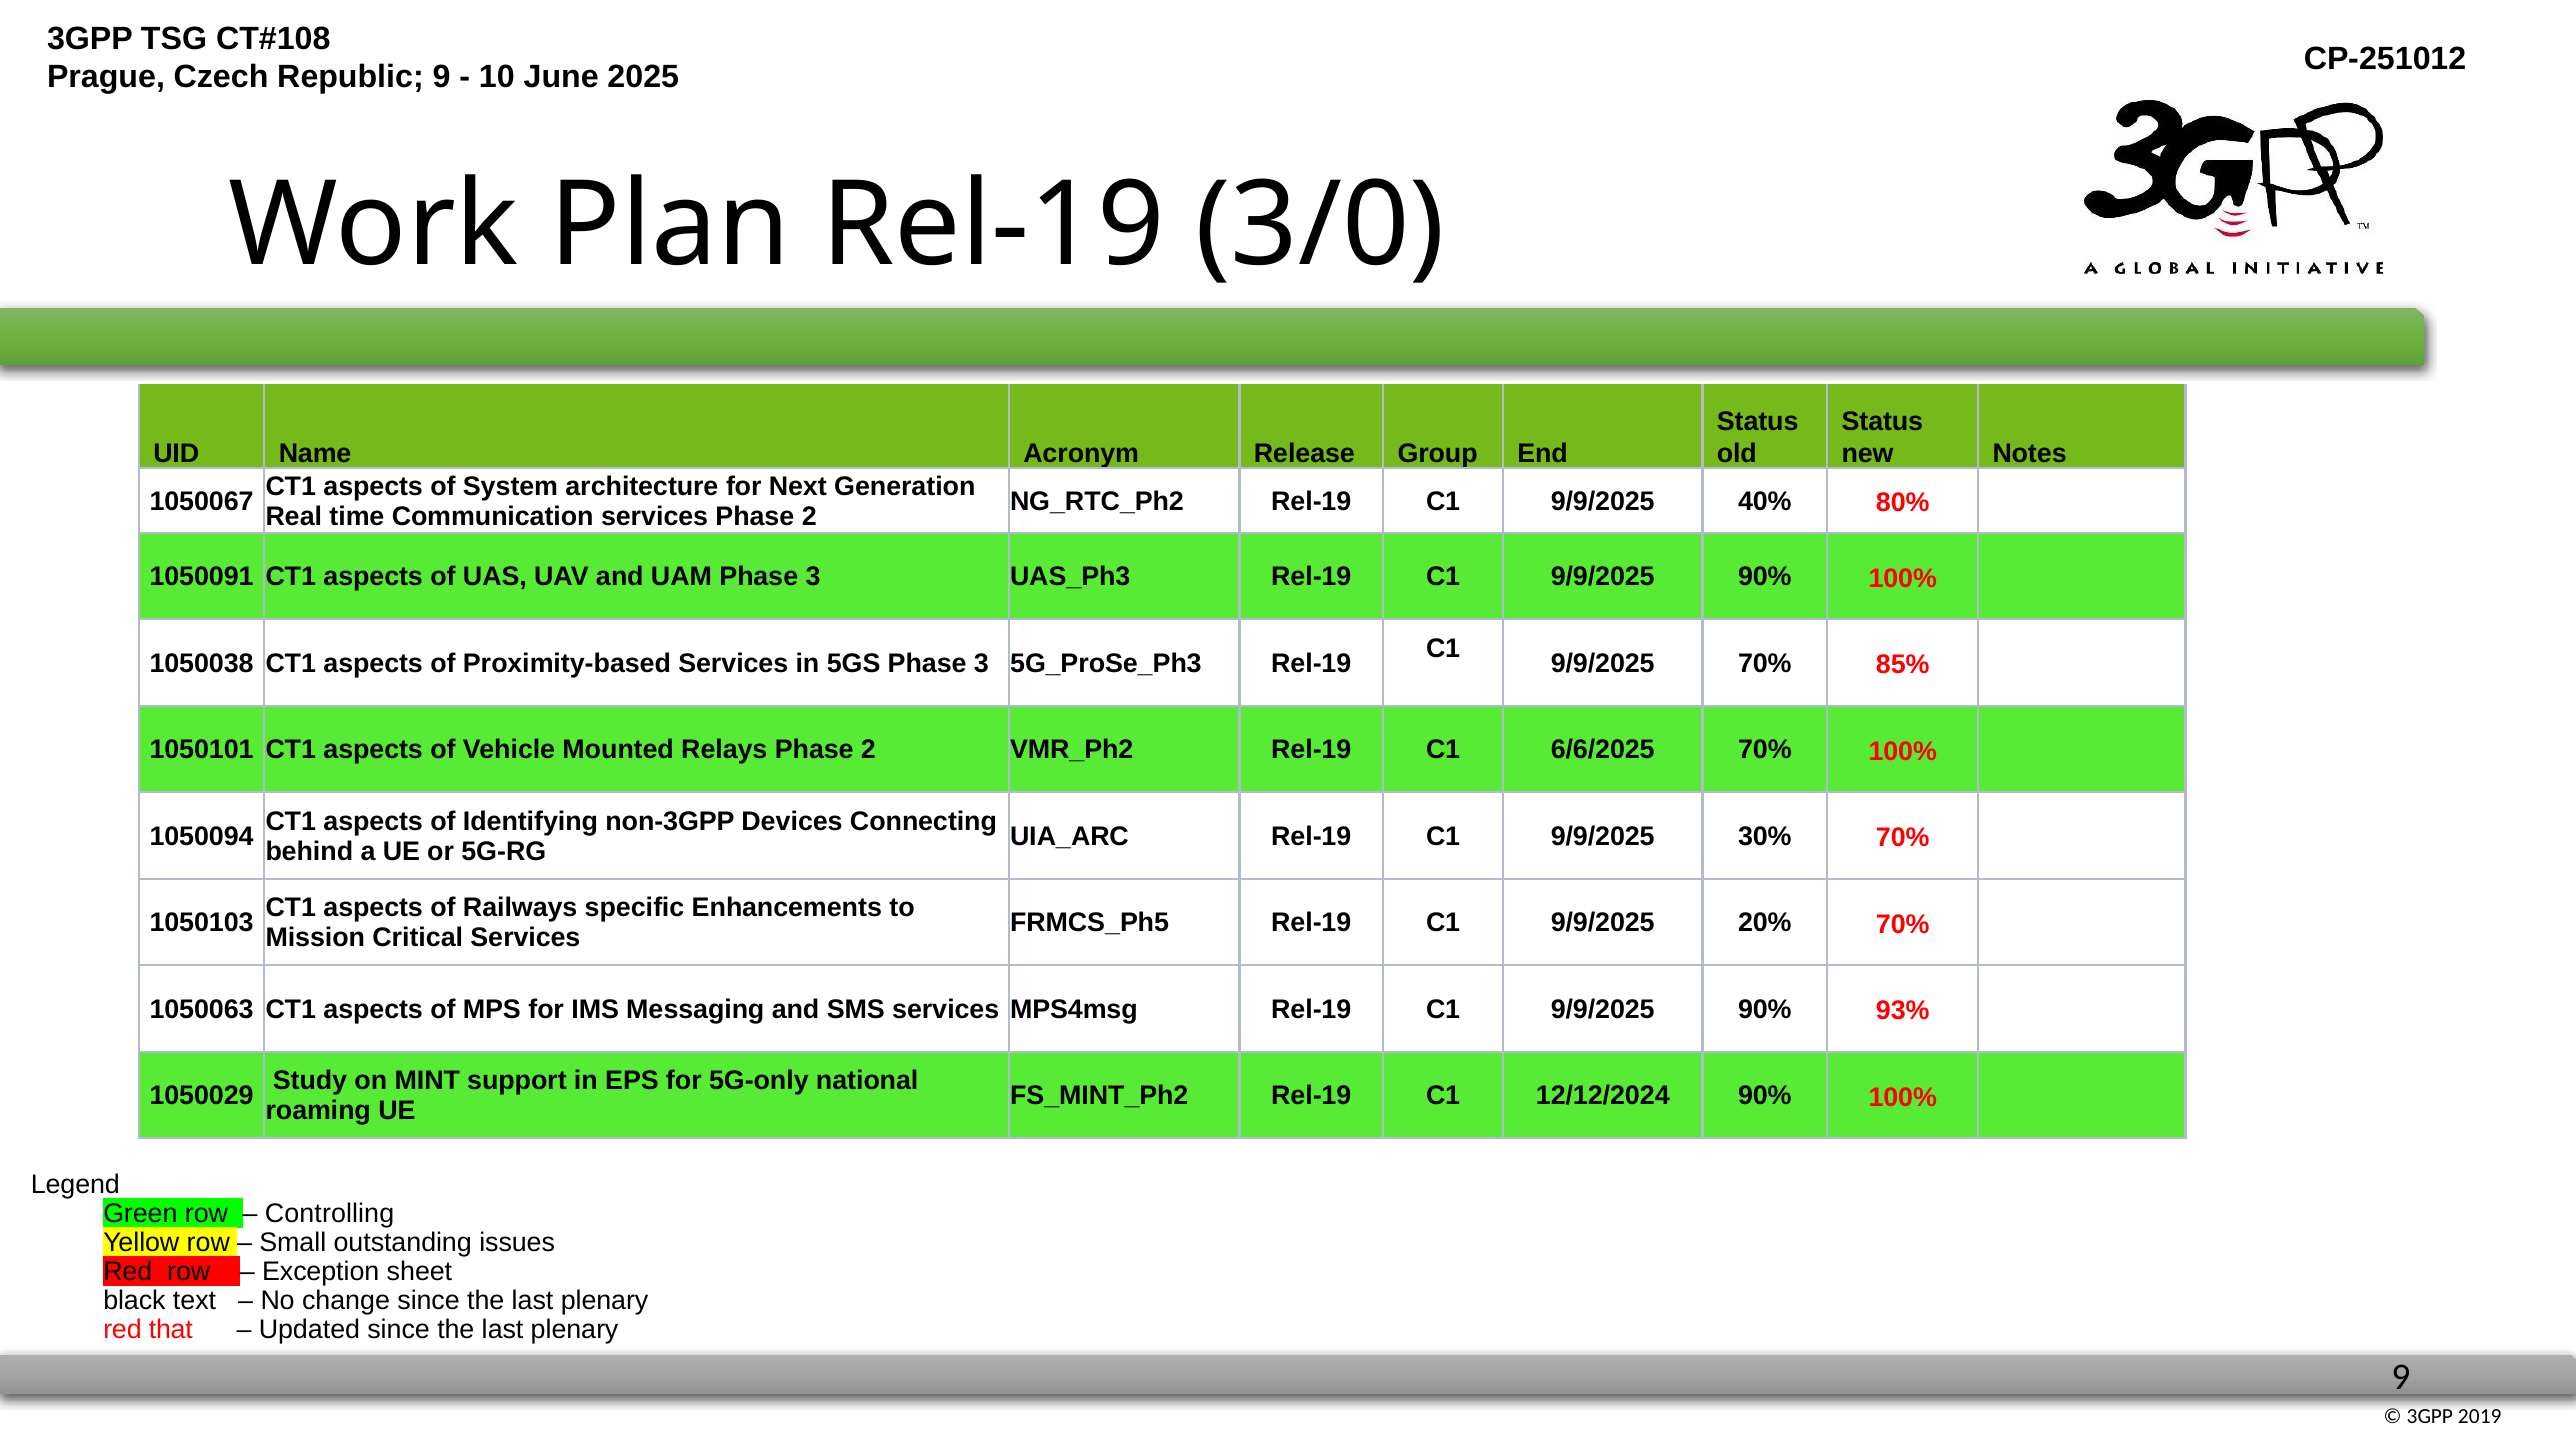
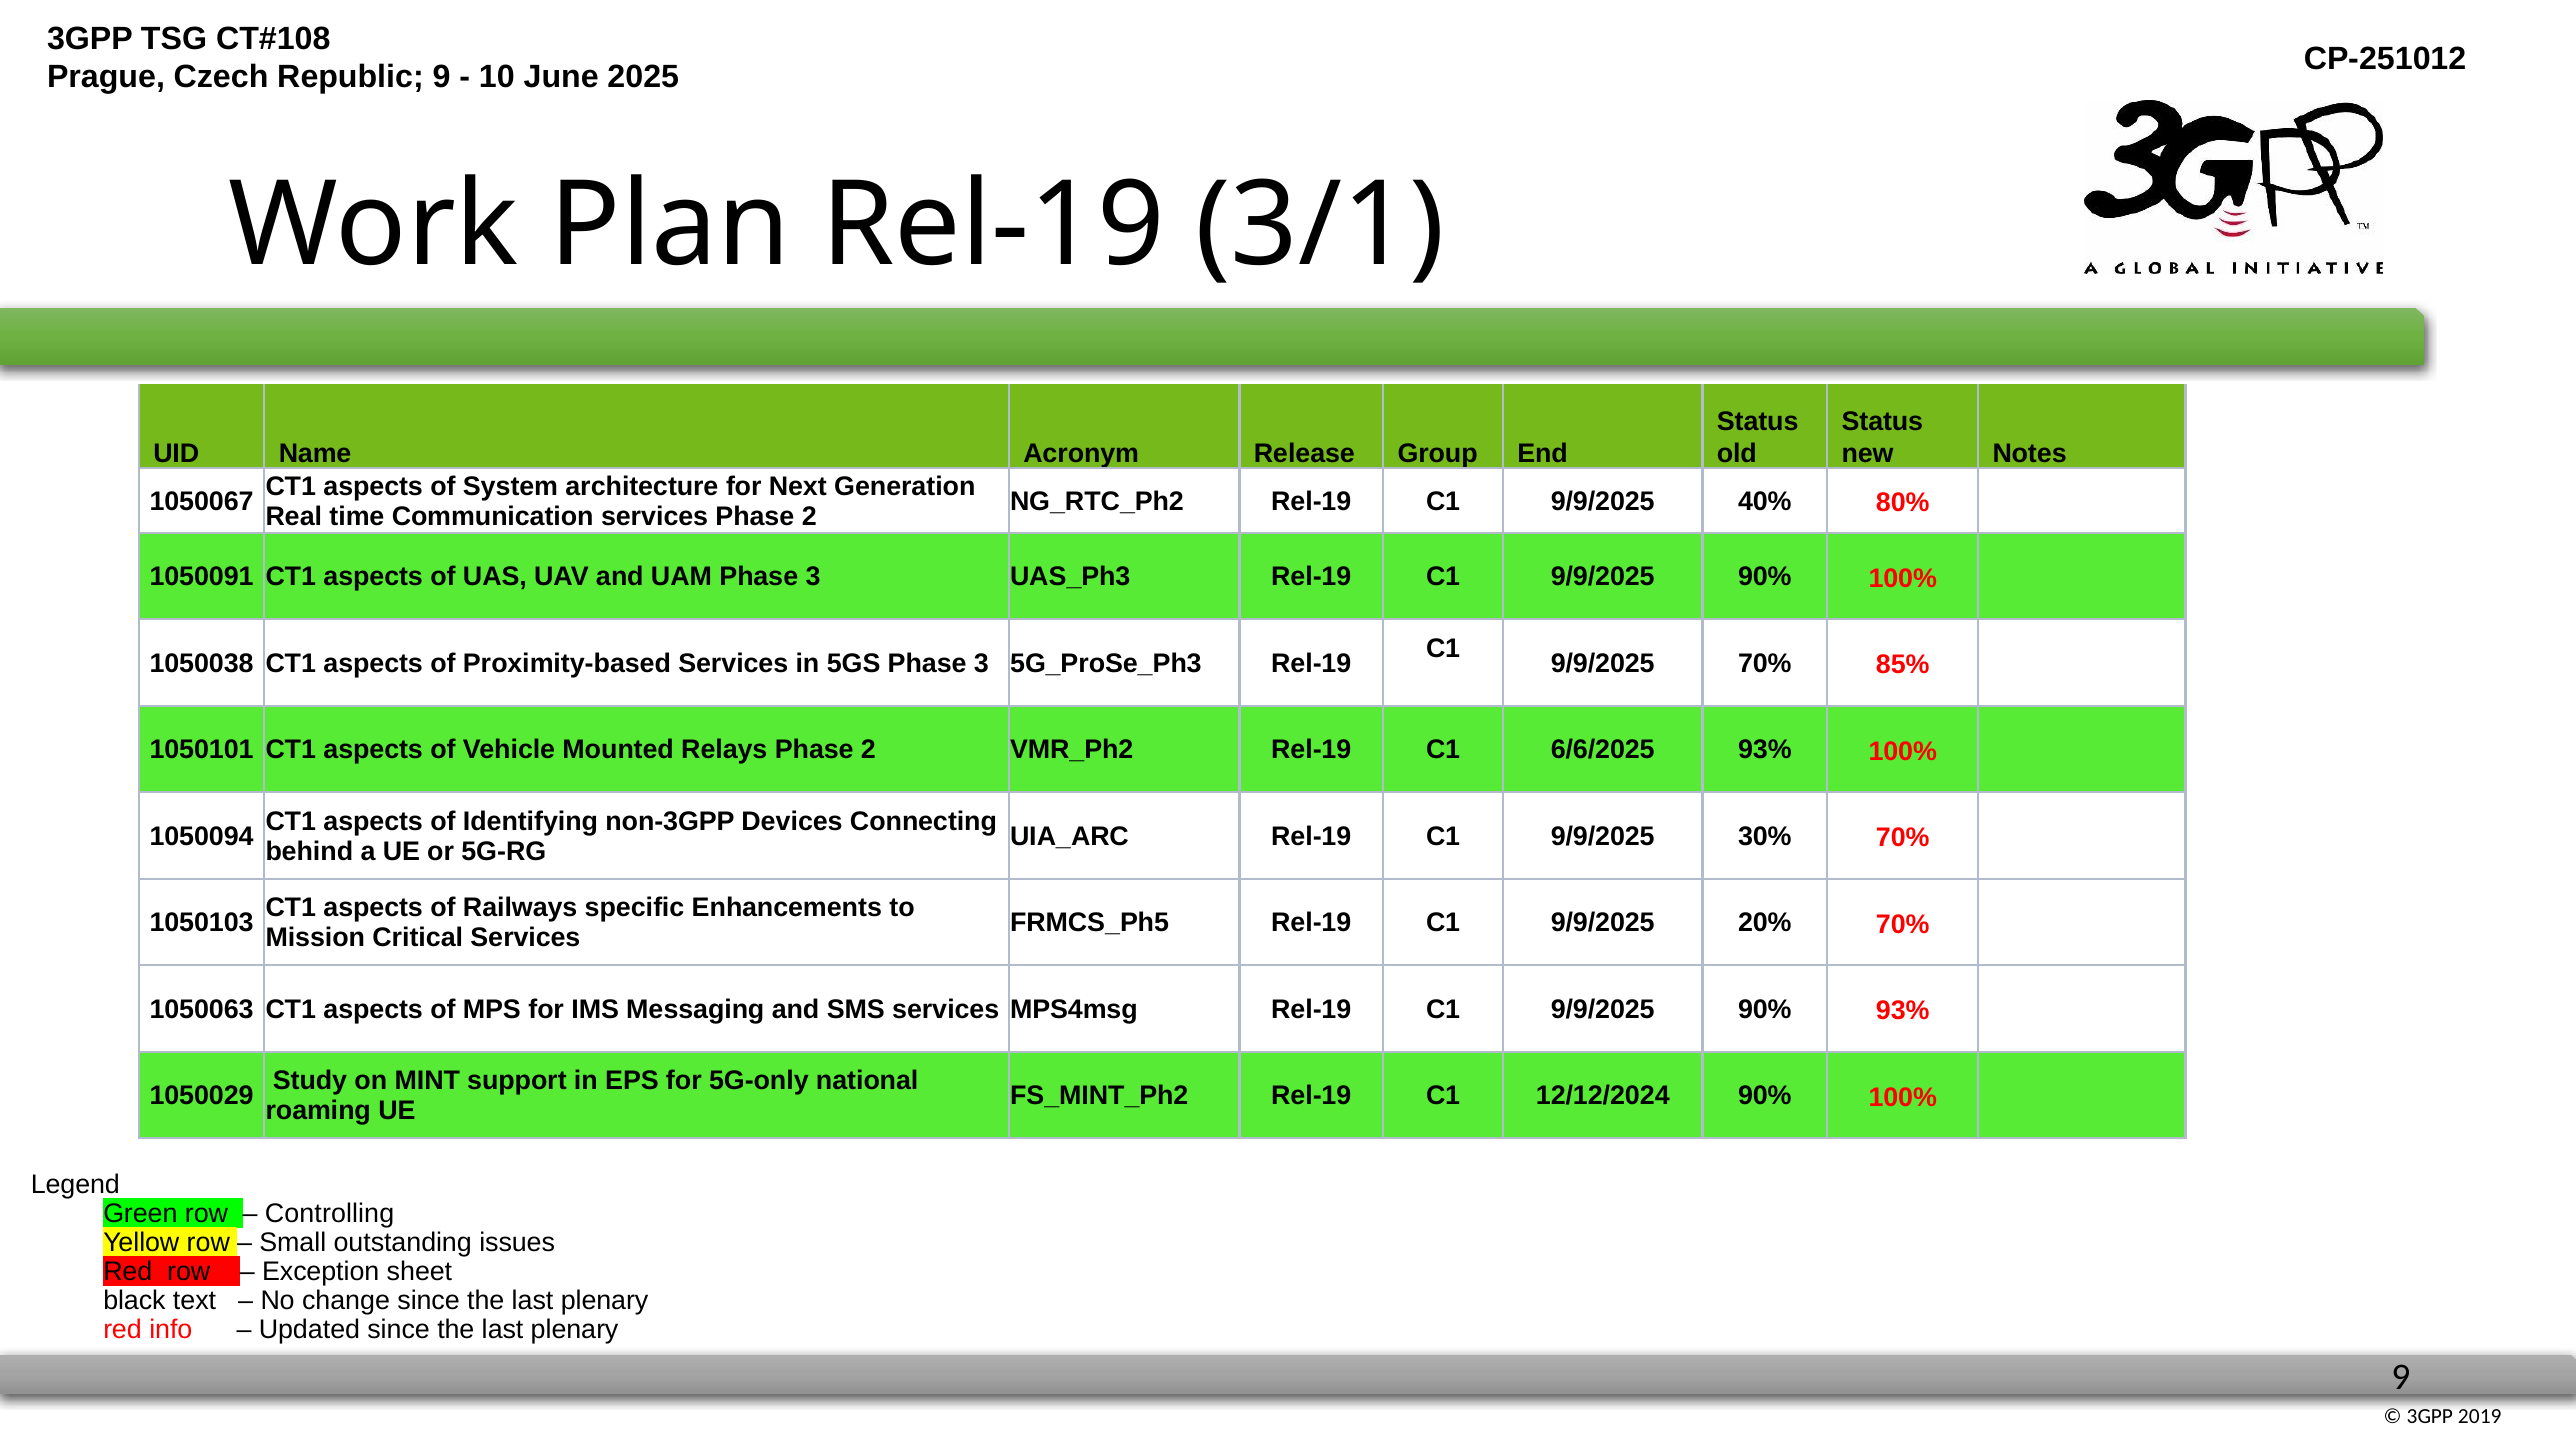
3/0: 3/0 -> 3/1 (1320, 225)
6/6/2025 70%: 70% -> 93% (1765, 750)
that: that -> info (171, 1329)
